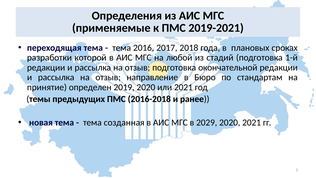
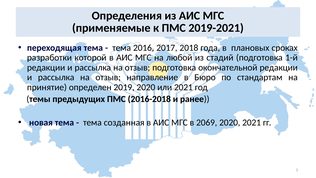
2029: 2029 -> 2069 (207, 122)
